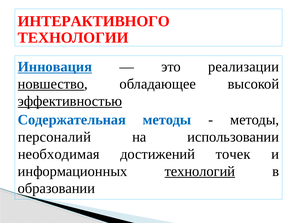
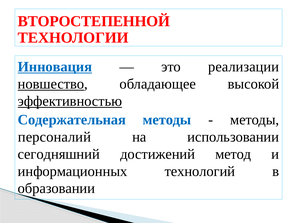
ИНТЕРАКТИВНОГО: ИНТЕРАКТИВНОГО -> ВТОРОСТЕПЕННОЙ (94, 21)
необходимая: необходимая -> сегодняшний (59, 154)
точек: точек -> метод (233, 154)
технологий underline: present -> none (200, 171)
